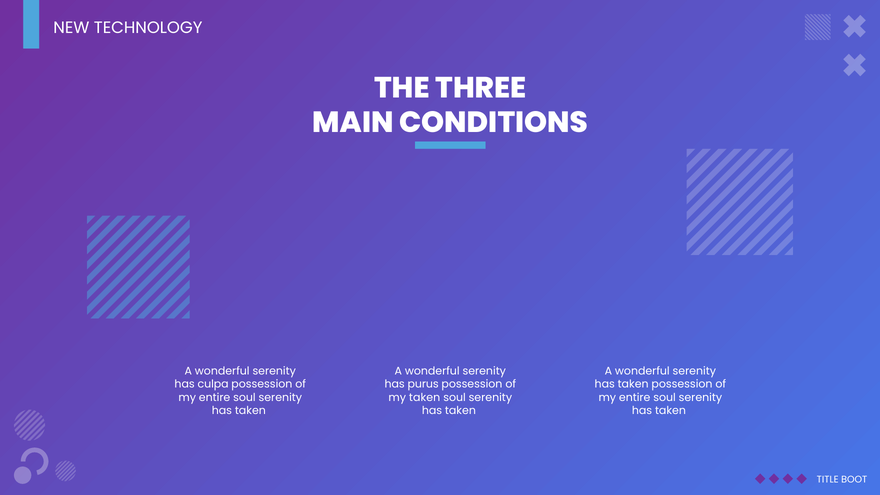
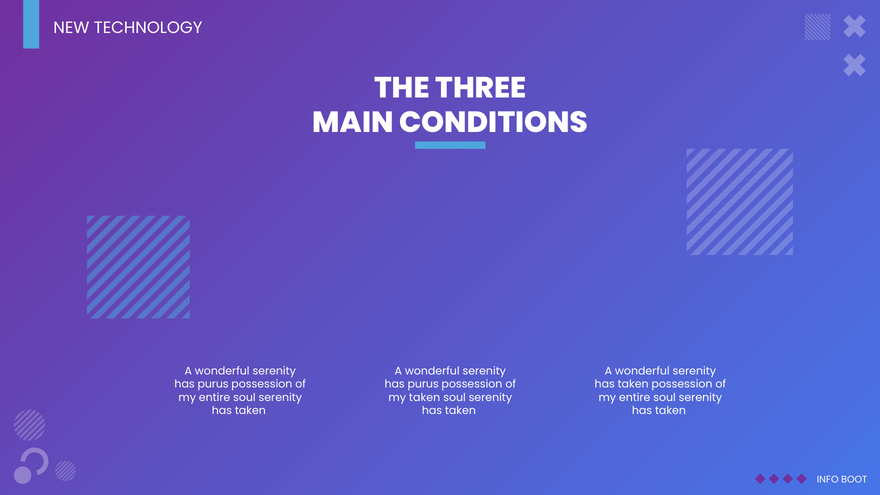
culpa: culpa -> purus (213, 384)
TITLE: TITLE -> INFO (828, 480)
